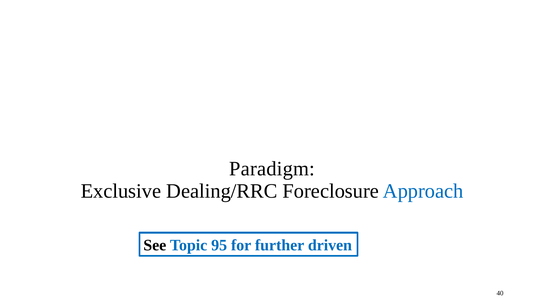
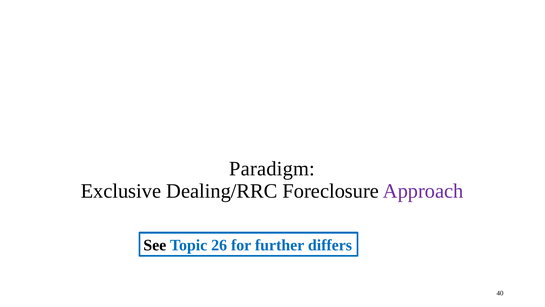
Approach colour: blue -> purple (423, 191)
95: 95 -> 26 (219, 245)
driven: driven -> differs (330, 245)
